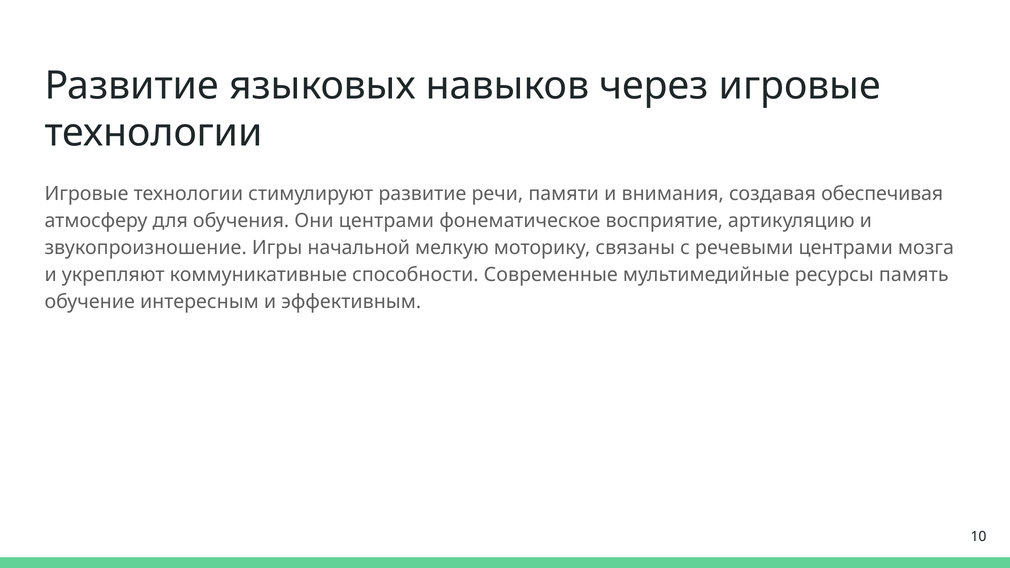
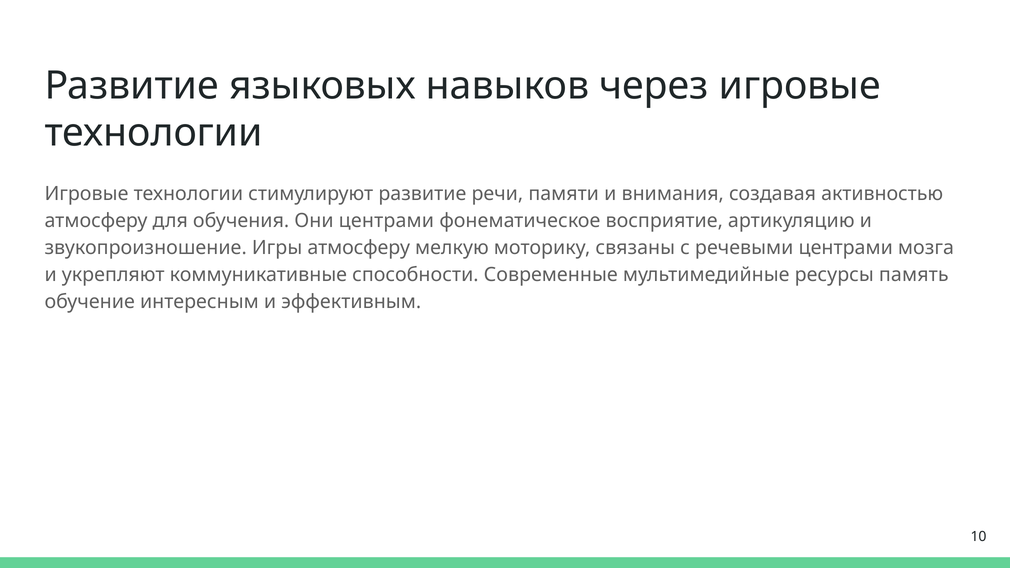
обеспечивая: обеспечивая -> активностью (882, 194)
Игры начальной: начальной -> атмосферу (359, 248)
